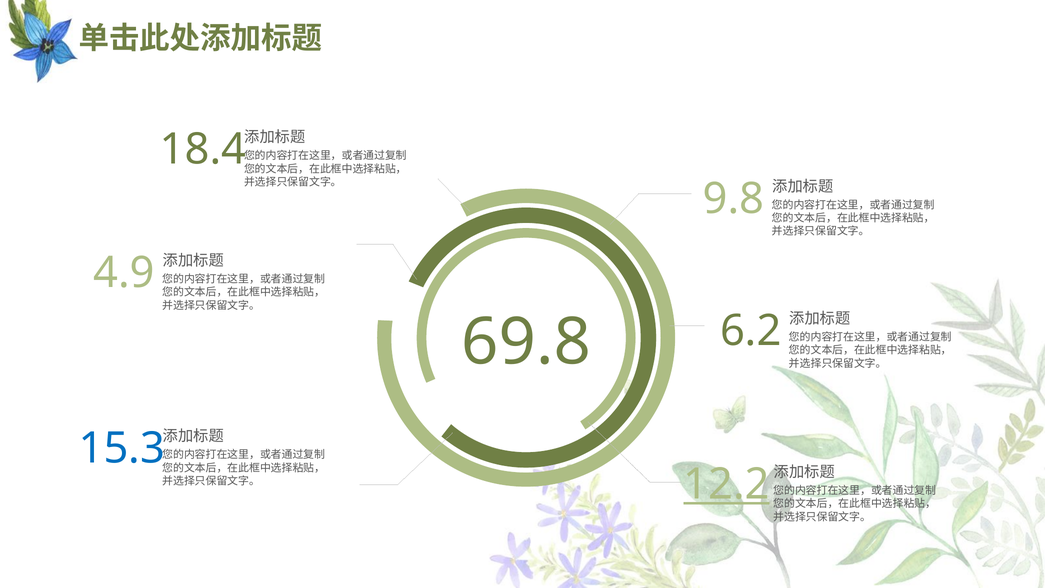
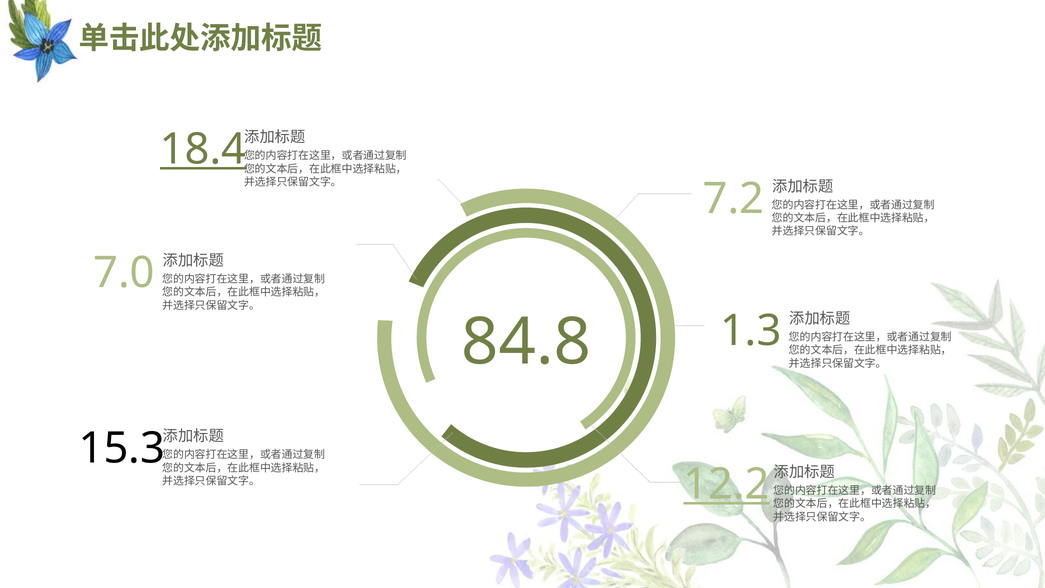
18.4 underline: none -> present (203, 150)
9.8: 9.8 -> 7.2 (734, 199)
4.9: 4.9 -> 7.0 (124, 273)
6.2: 6.2 -> 1.3 (751, 331)
69.8: 69.8 -> 84.8 (526, 342)
15.3 colour: blue -> black (122, 448)
